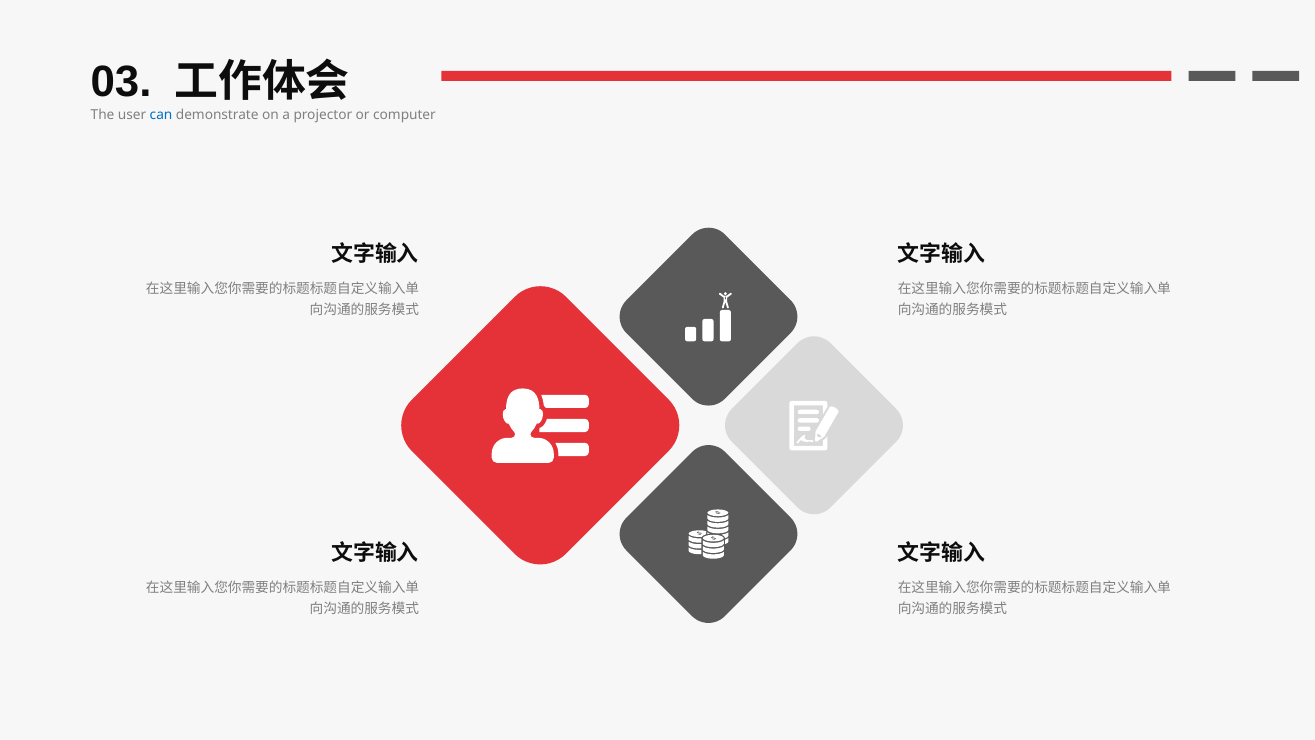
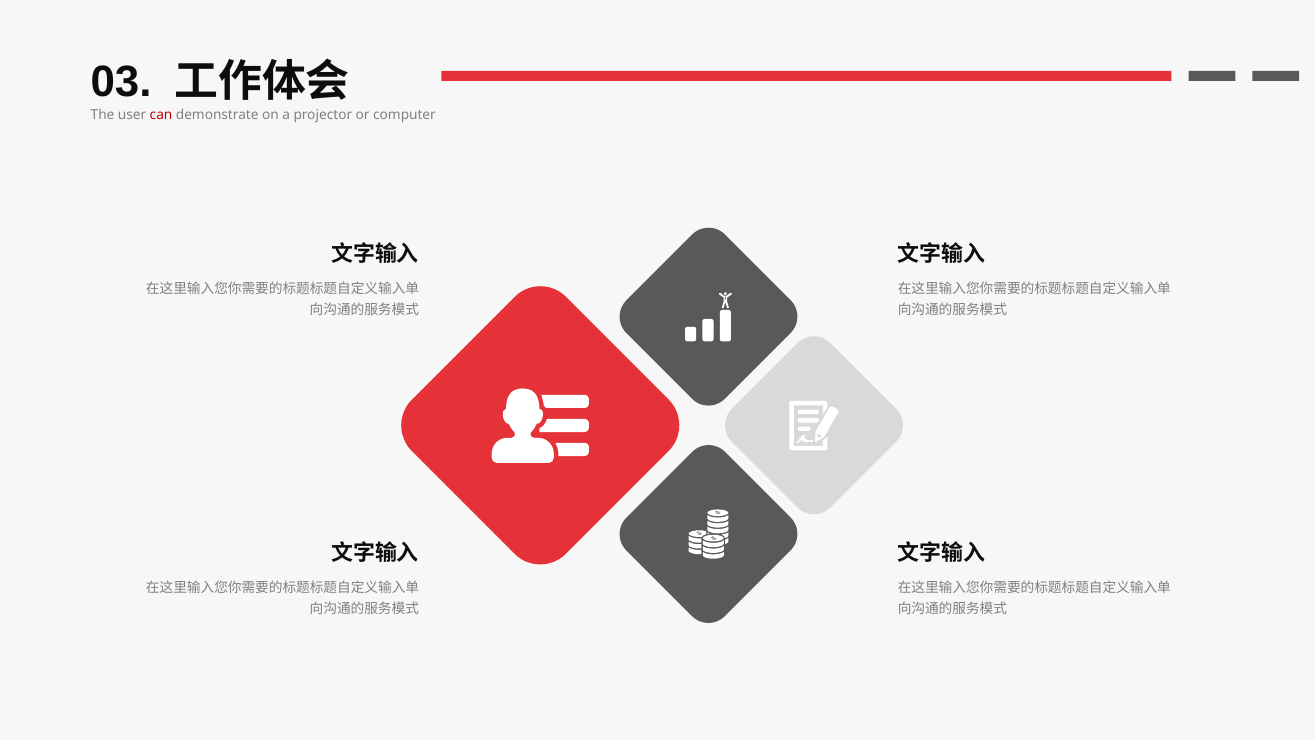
can colour: blue -> red (161, 115)
